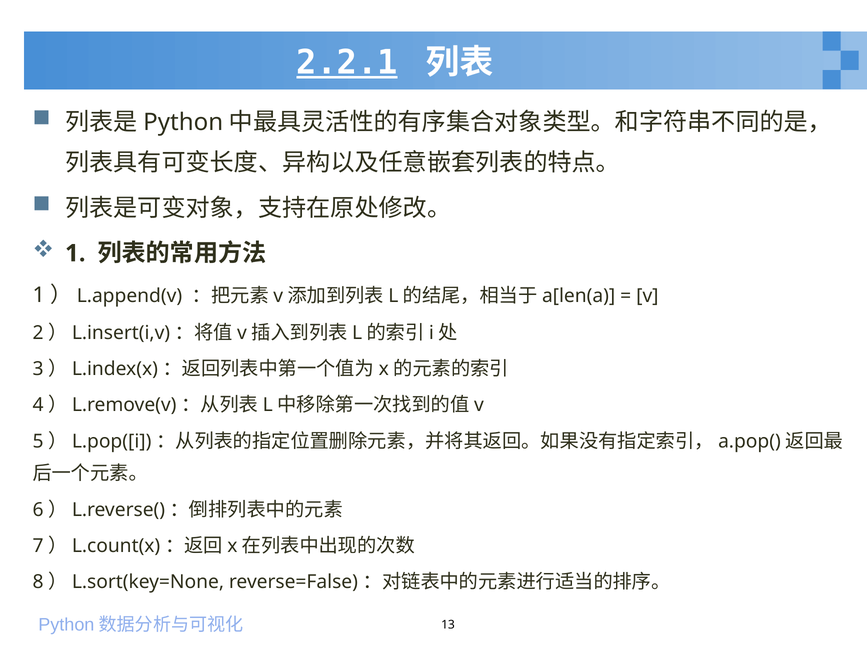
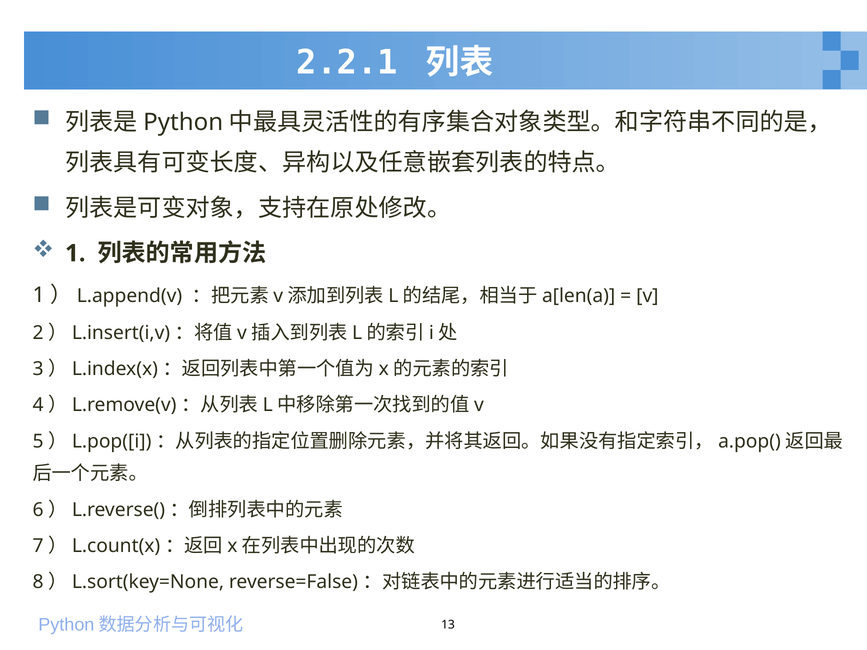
2.2.1 underline: present -> none (347, 63)
